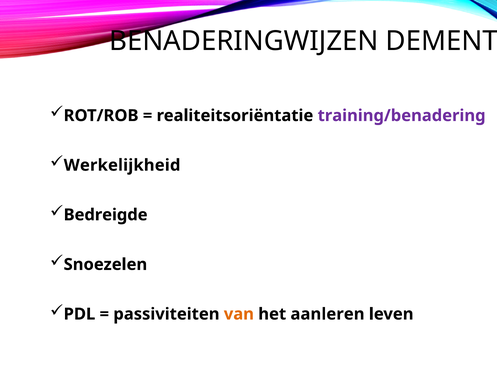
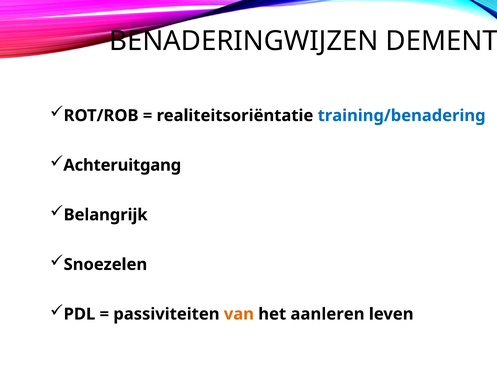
training/benadering colour: purple -> blue (402, 116)
Werkelijkheid: Werkelijkheid -> Achteruitgang (122, 165)
Bedreigde: Bedreigde -> Belangrijk (106, 215)
